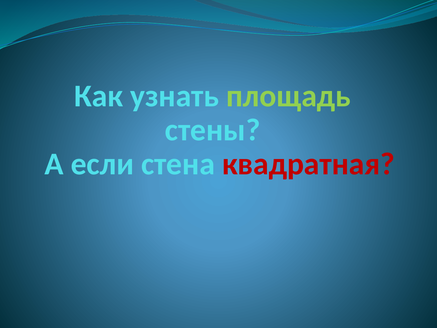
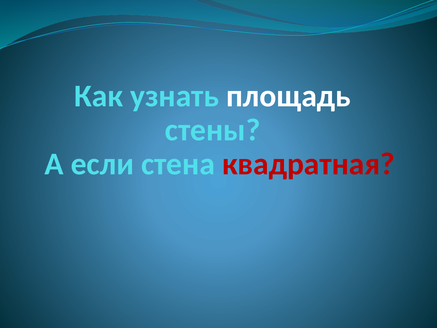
площадь colour: light green -> white (289, 96)
